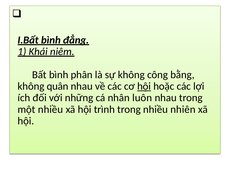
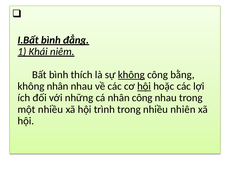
phân: phân -> thích (82, 75)
không underline: none -> present (131, 75)
không quân: quân -> nhân (58, 86)
nhân luôn: luôn -> công (142, 98)
